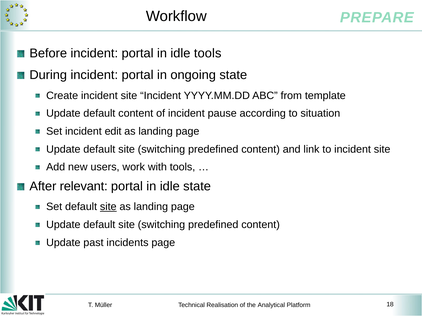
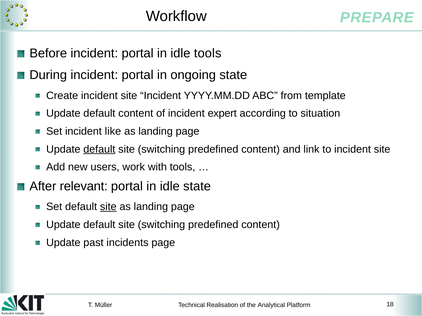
pause: pause -> expert (222, 114)
edit: edit -> like (113, 132)
default underline: none -> present (99, 149)
